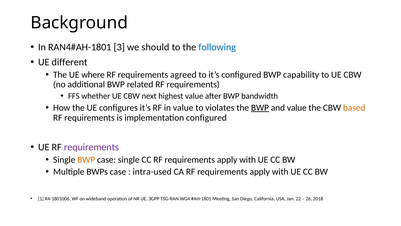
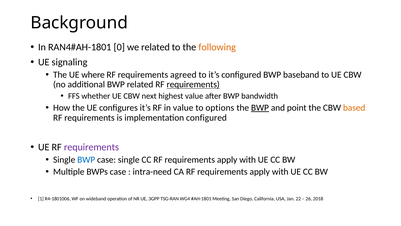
3: 3 -> 0 (119, 47)
we should: should -> related (156, 47)
following colour: blue -> orange (217, 47)
different: different -> signaling (70, 62)
capability: capability -> baseband (301, 74)
requirements underline: none -> present (193, 84)
violates: violates -> options (220, 108)
and value: value -> point (297, 108)
BWP colour: orange -> blue (86, 159)
intra-used: intra-used -> intra-need (152, 171)
